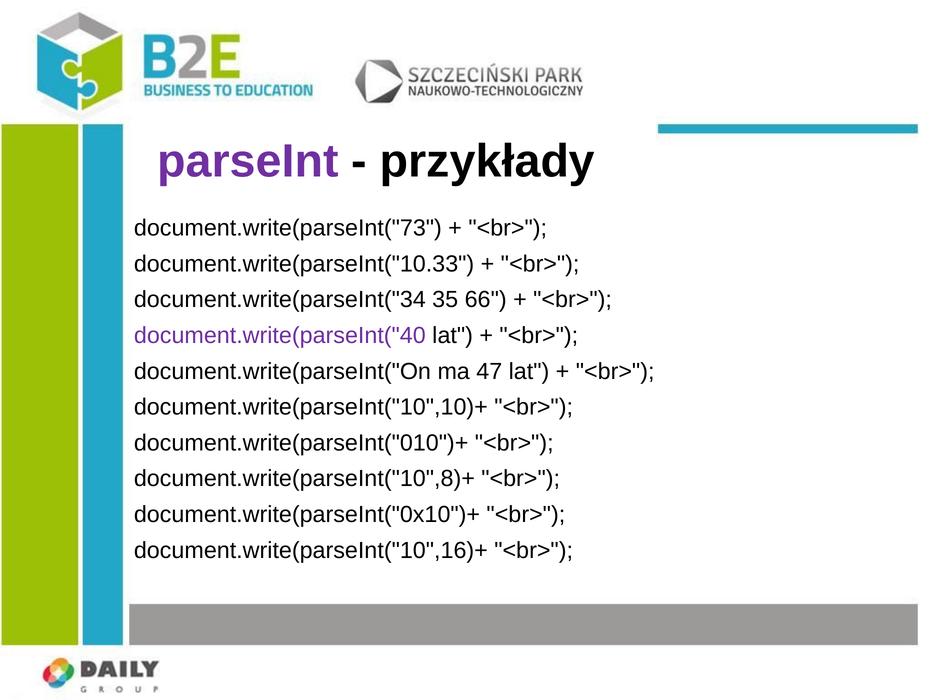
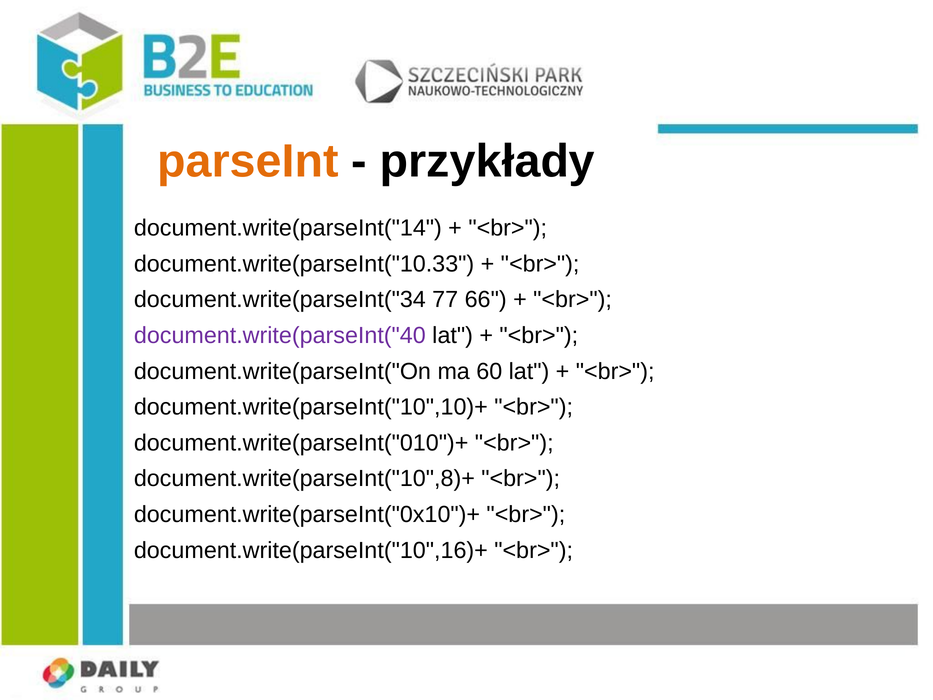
parseInt colour: purple -> orange (248, 161)
document.write(parseInt("73: document.write(parseInt("73 -> document.write(parseInt("14 (288, 228)
35: 35 -> 77 (445, 300)
47: 47 -> 60 (489, 371)
